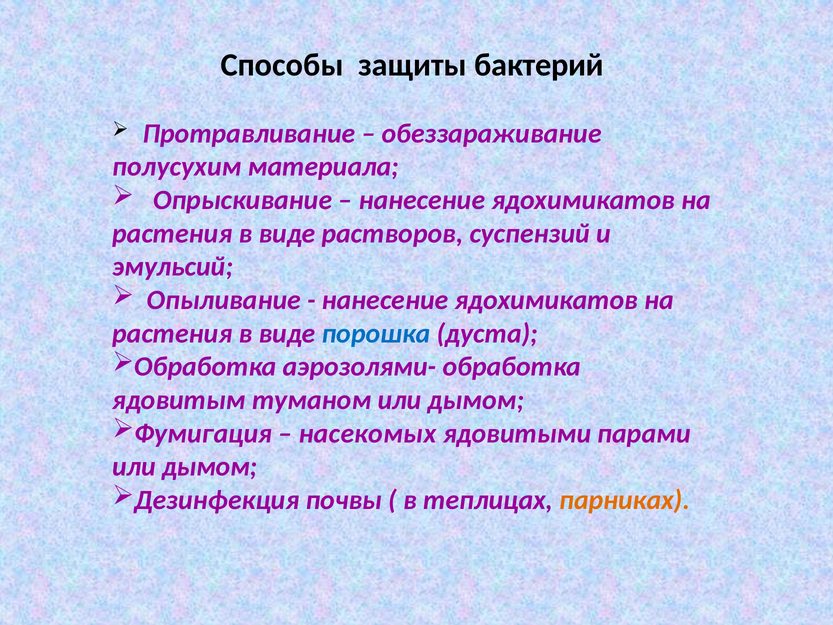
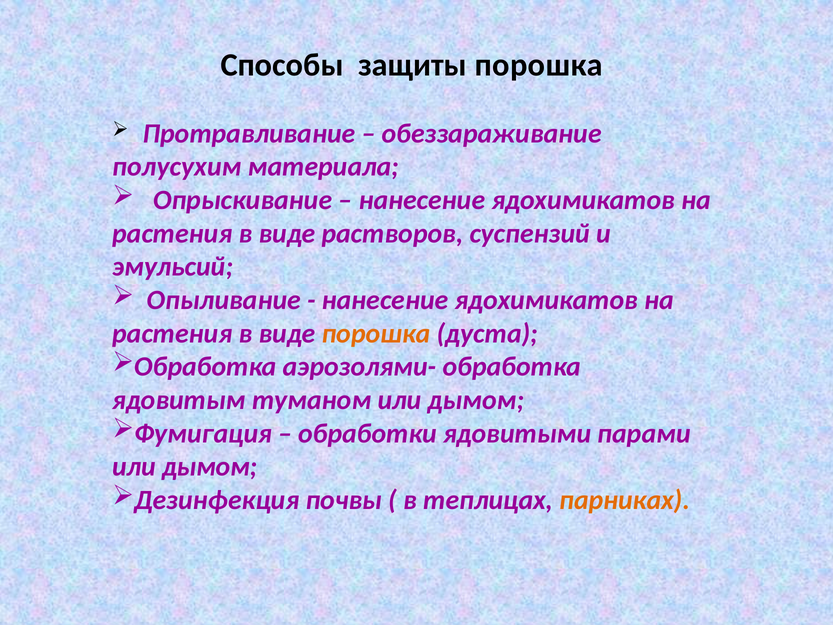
защиты бактерий: бактерий -> порошка (539, 65)
порошка colour: blue -> orange (376, 333)
насекомых: насекомых -> обработки (368, 433)
